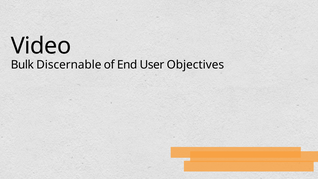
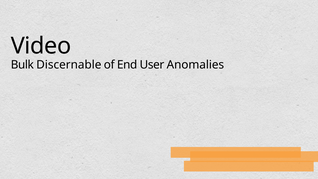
Objectives: Objectives -> Anomalies (195, 65)
